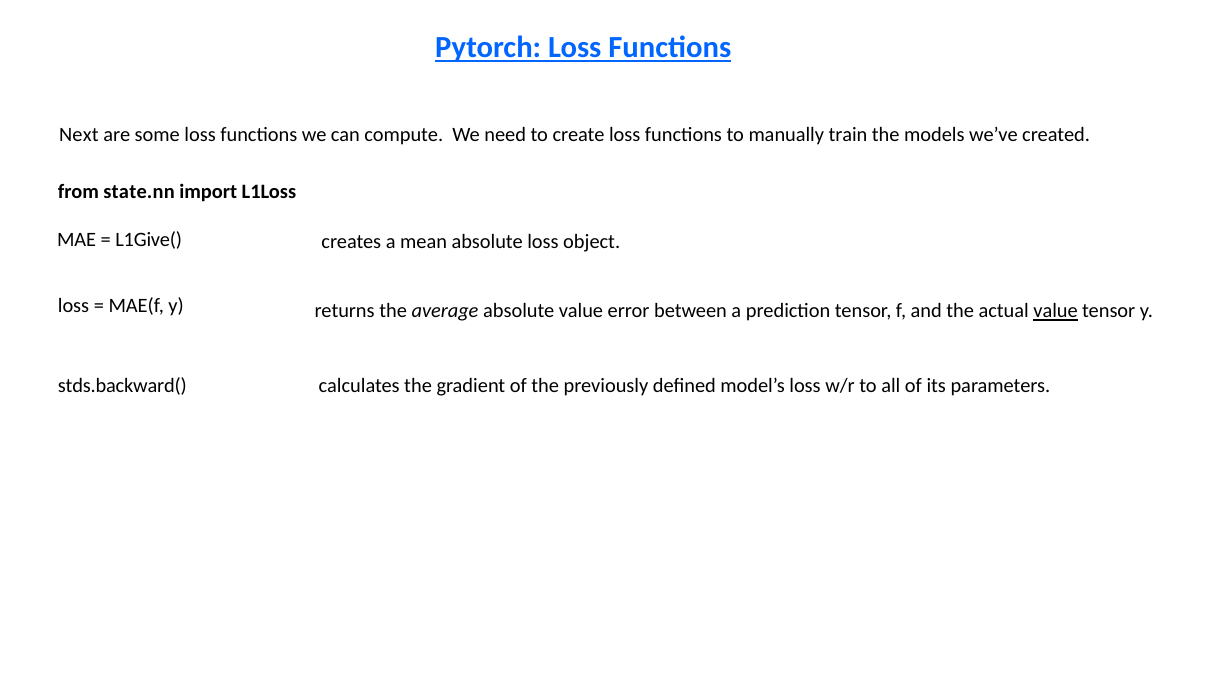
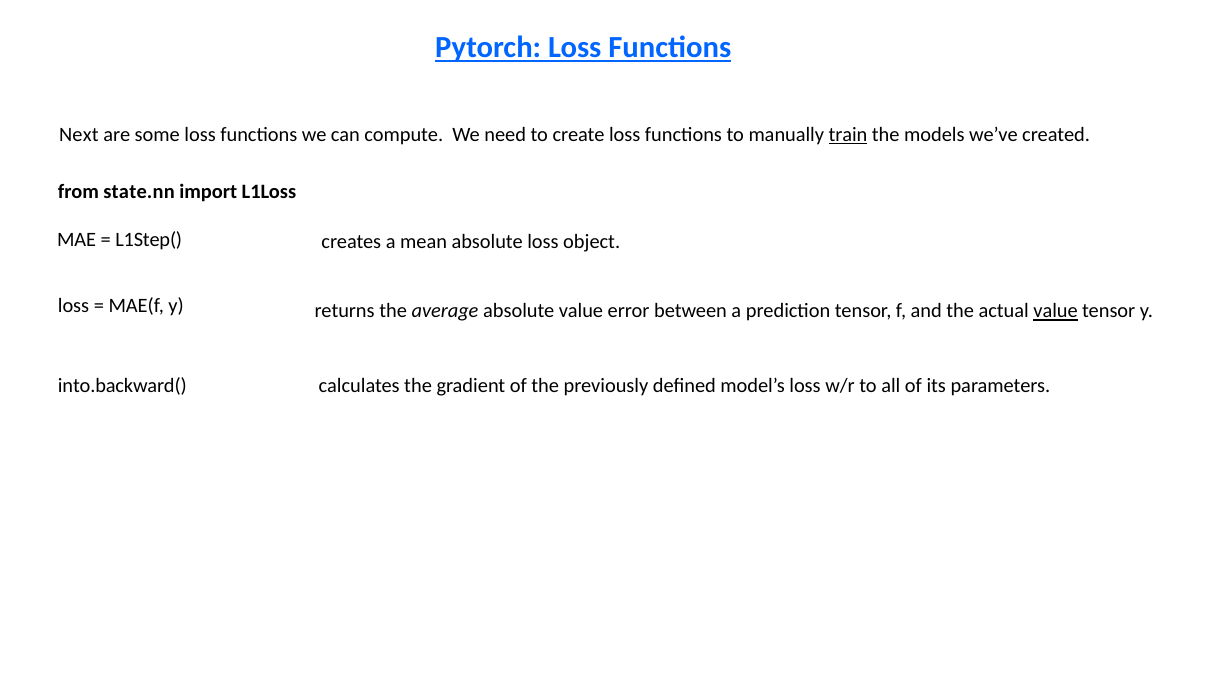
train underline: none -> present (848, 135)
L1Give(: L1Give( -> L1Step( (149, 240)
stds.backward(: stds.backward( -> into.backward( (122, 386)
